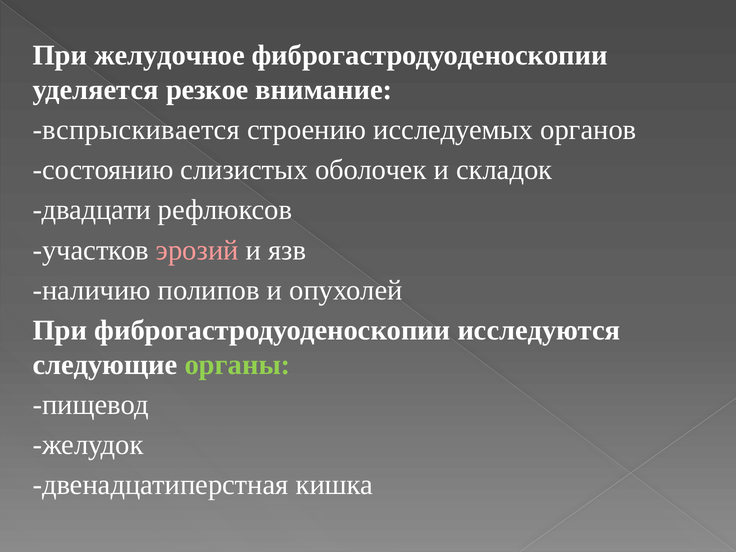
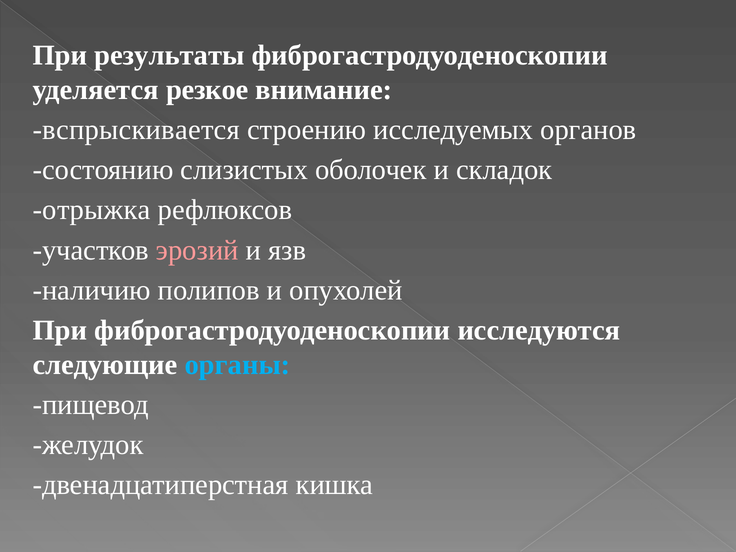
желудочное: желудочное -> результаты (169, 55)
двадцати: двадцати -> отрыжка (92, 210)
органы colour: light green -> light blue (237, 365)
